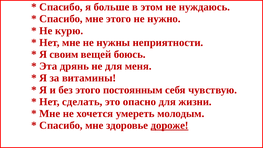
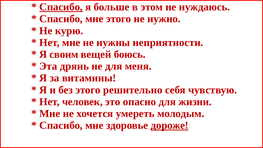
Спасибо underline: none -> present (61, 7)
постоянным: постоянным -> решительно (133, 90)
сделать: сделать -> человек (82, 102)
